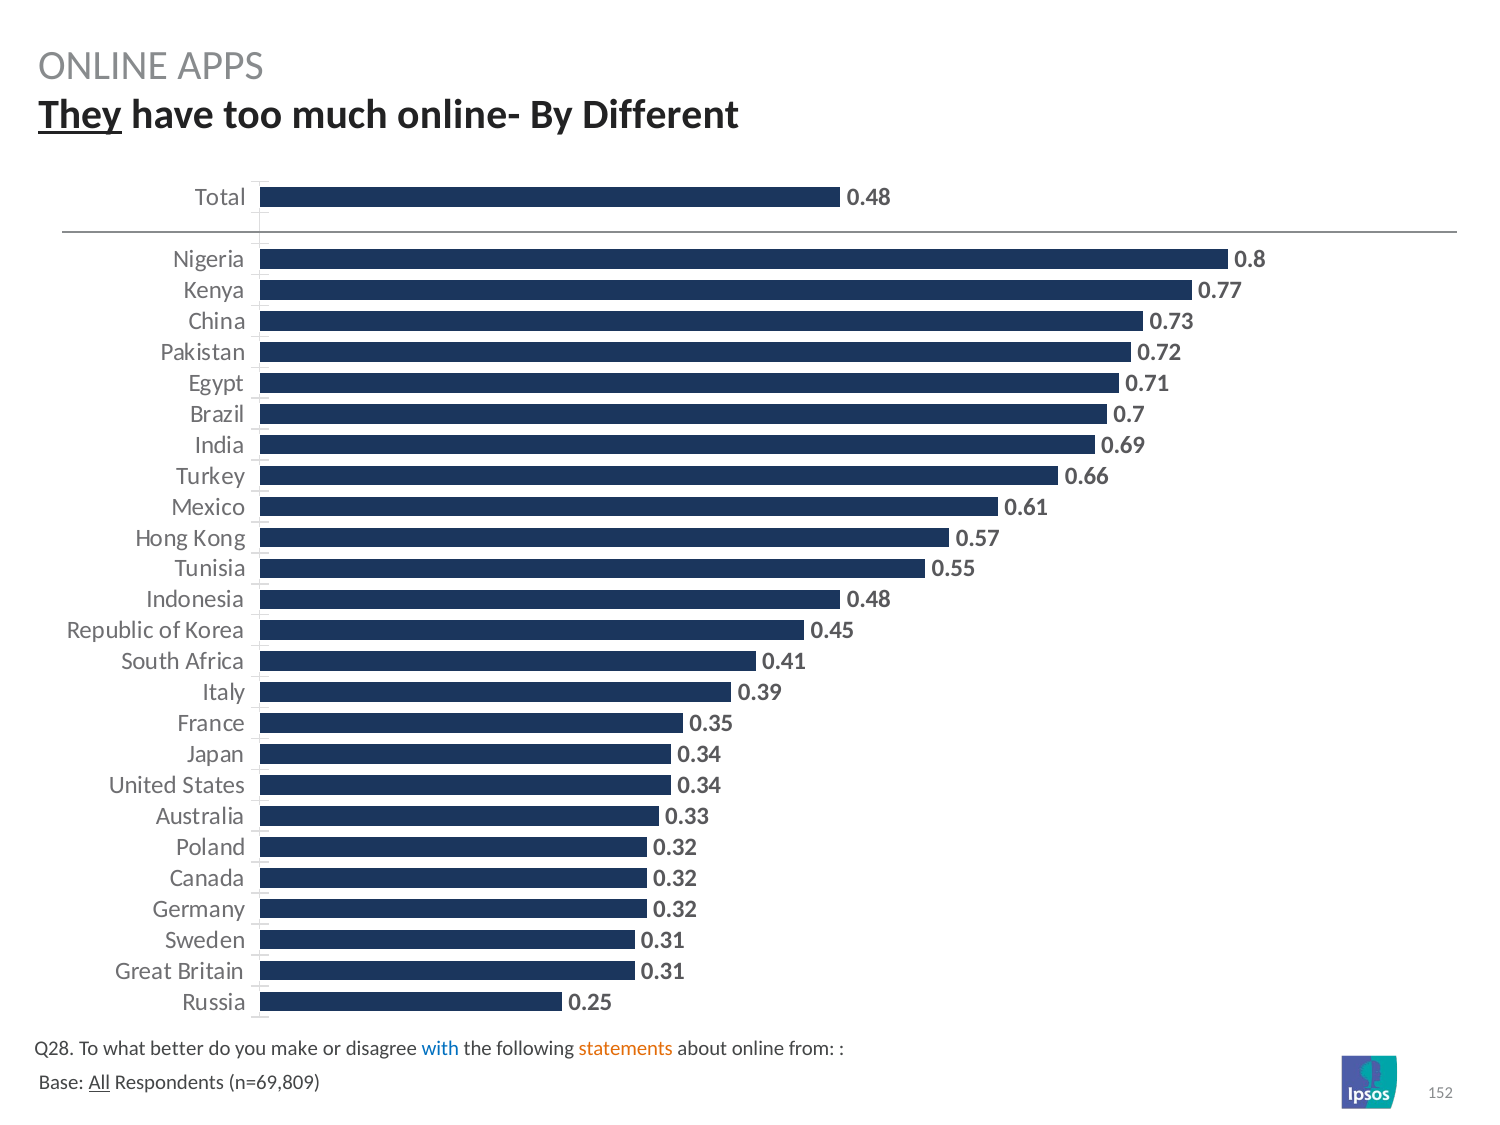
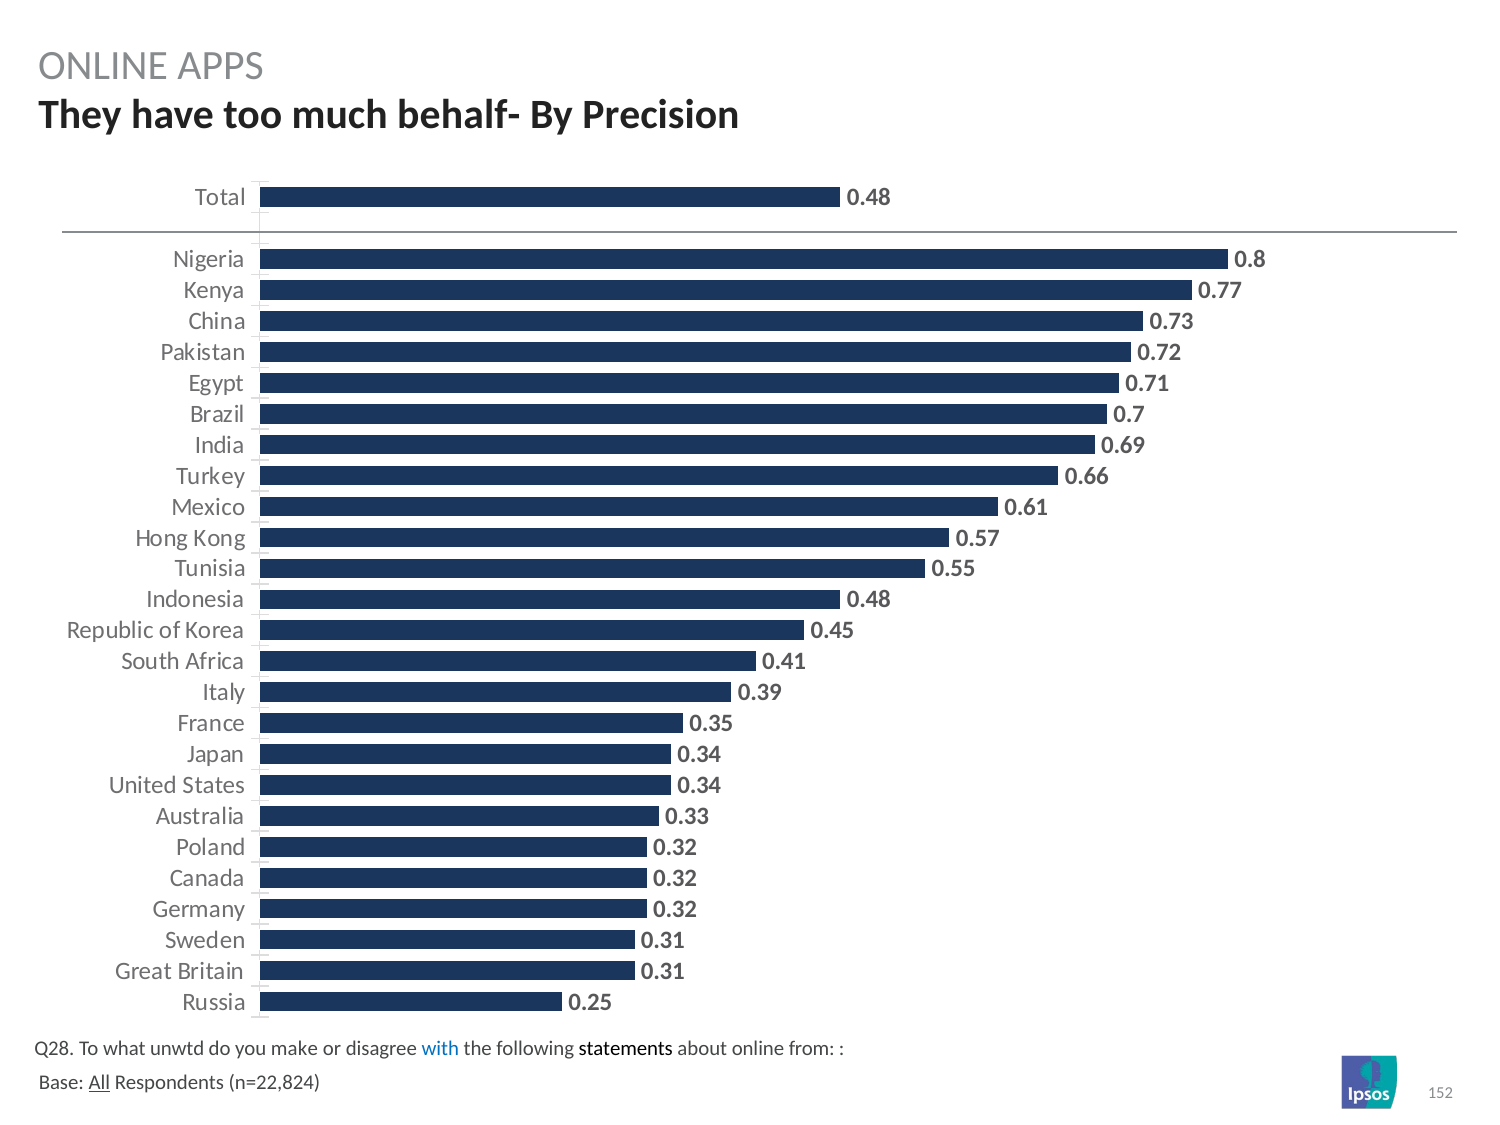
They underline: present -> none (80, 114)
online-: online- -> behalf- (459, 114)
Different: Different -> Precision (661, 114)
better: better -> unwtd (177, 1049)
statements colour: orange -> black (626, 1049)
n=69,809: n=69,809 -> n=22,824 (274, 1083)
